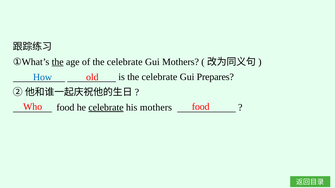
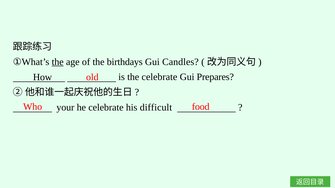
of the celebrate: celebrate -> birthdays (125, 62)
Gui Mothers: Mothers -> Candles (180, 62)
How colour: blue -> black (43, 77)
food: food -> your (65, 108)
celebrate underline: present -> none (106, 108)
his mothers: mothers -> difficult (156, 108)
